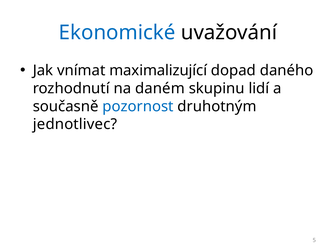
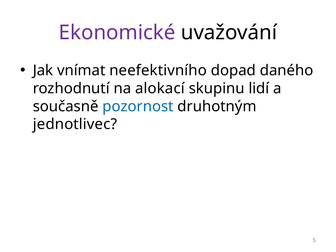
Ekonomické colour: blue -> purple (117, 33)
maximalizující: maximalizující -> neefektivního (158, 70)
daném: daném -> alokací (160, 88)
